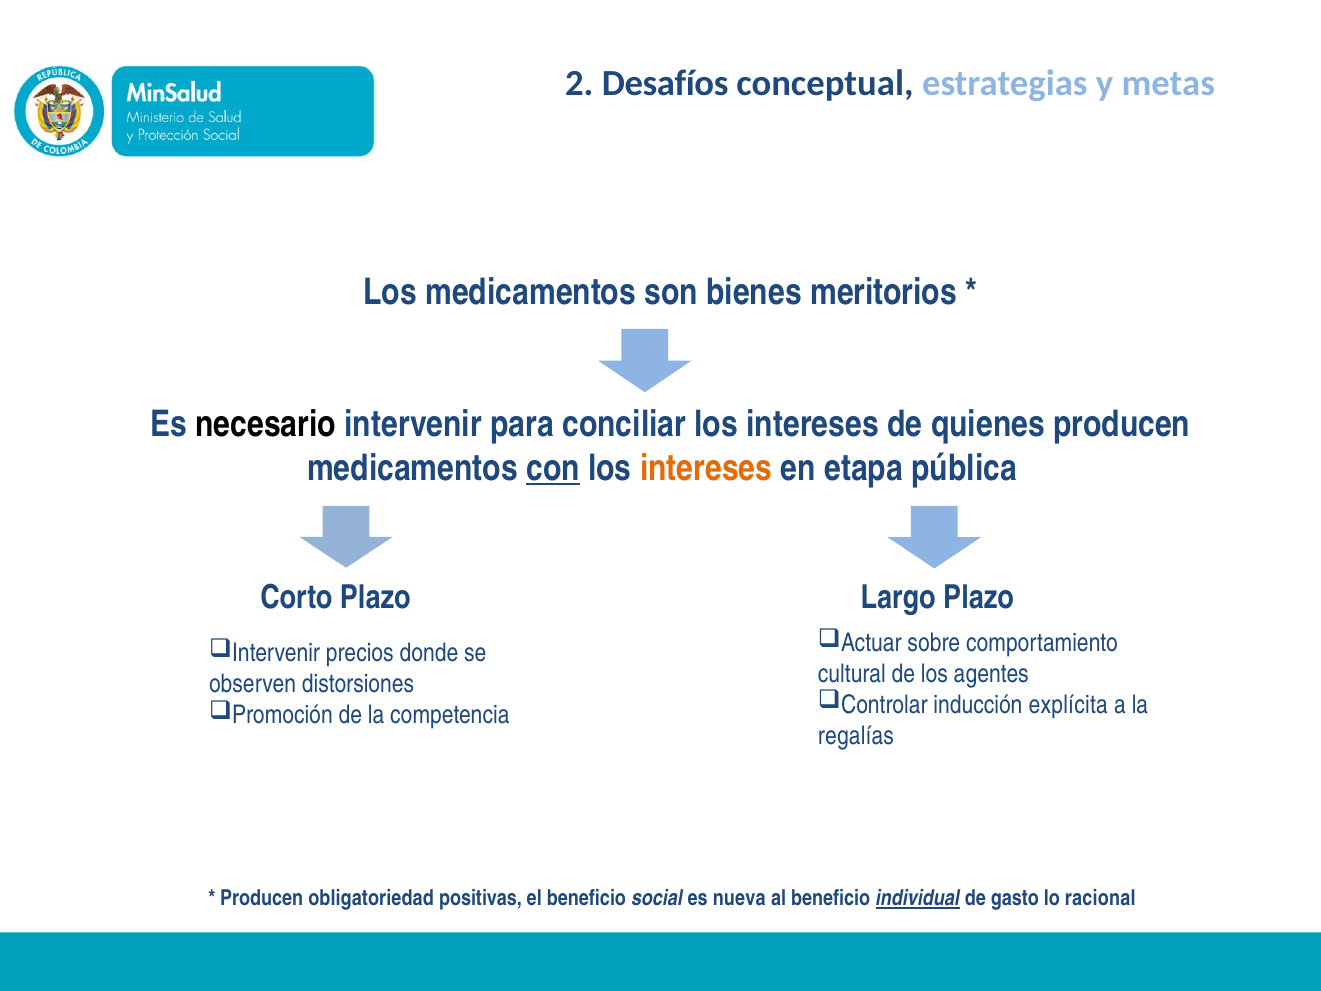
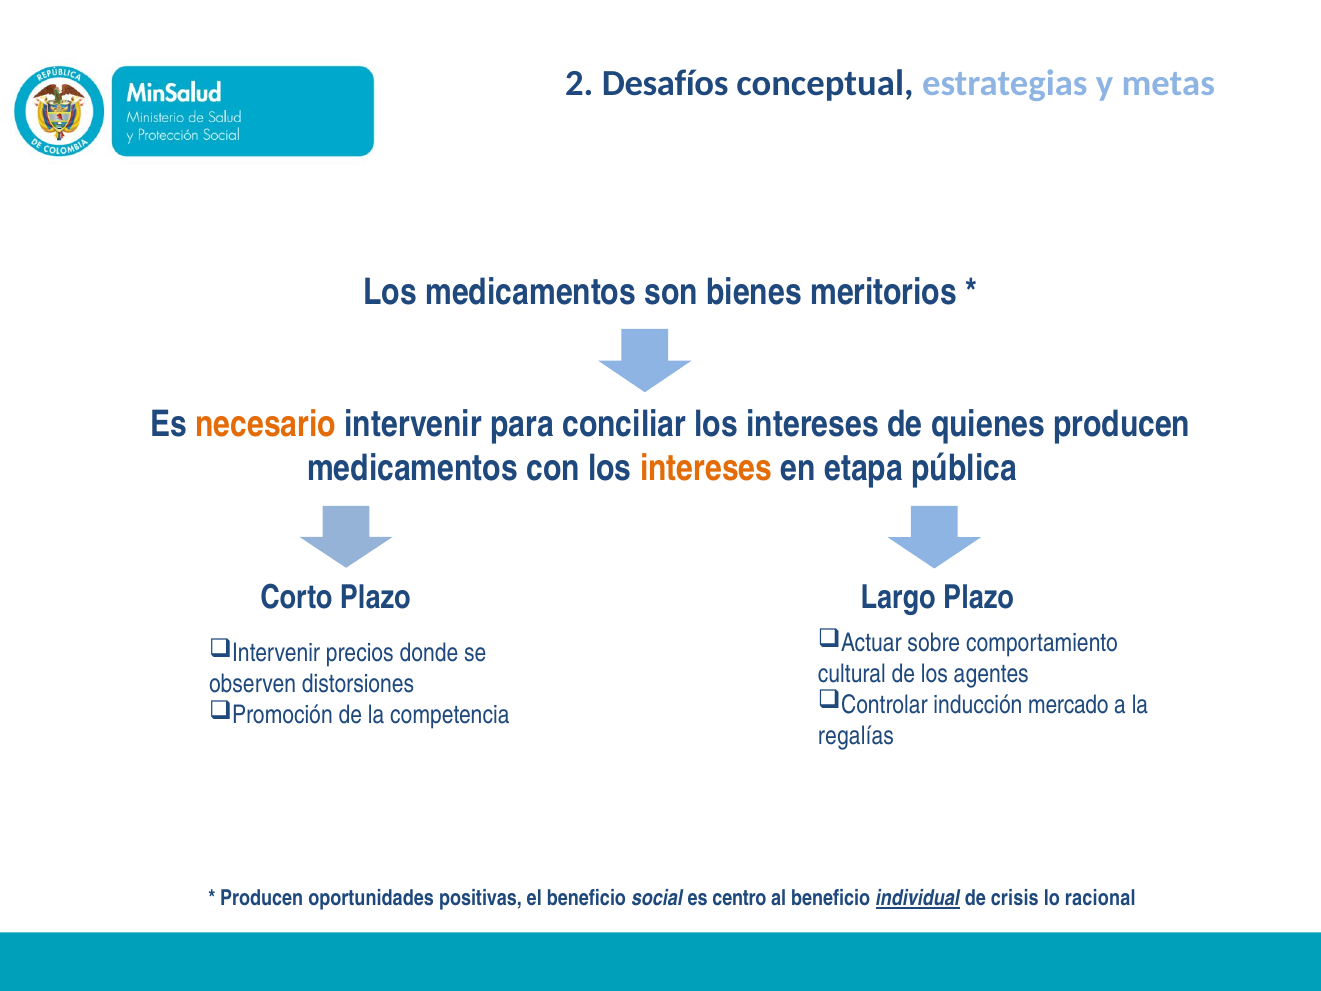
necesario colour: black -> orange (266, 424)
con underline: present -> none (553, 468)
explícita: explícita -> mercado (1068, 705)
obligatoriedad: obligatoriedad -> oportunidades (371, 898)
nueva: nueva -> centro (739, 898)
gasto: gasto -> crisis (1015, 898)
